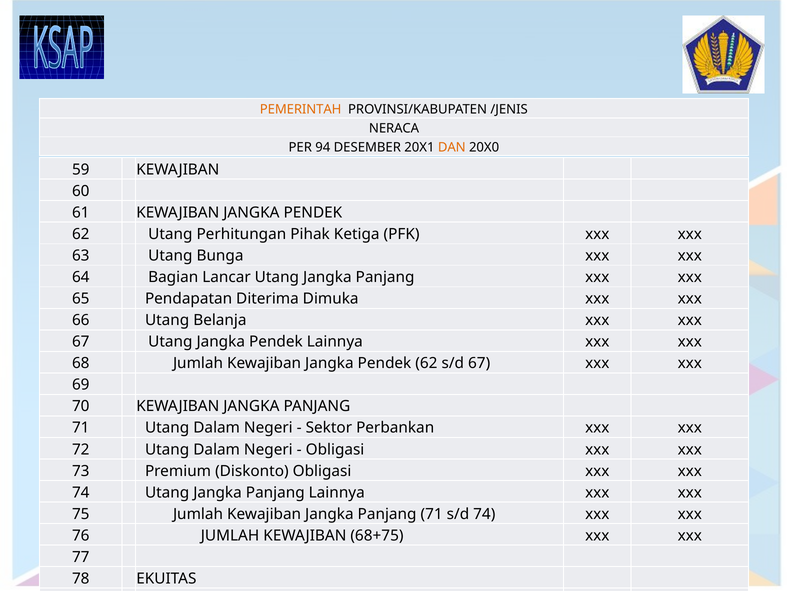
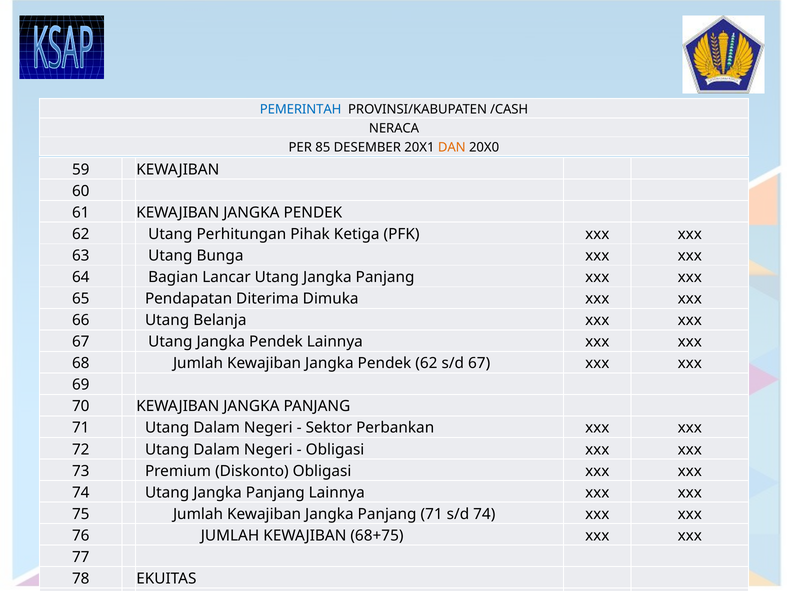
PEMERINTAH colour: orange -> blue (301, 109)
/JENIS: /JENIS -> /CASH (509, 109)
94: 94 -> 85 (323, 147)
